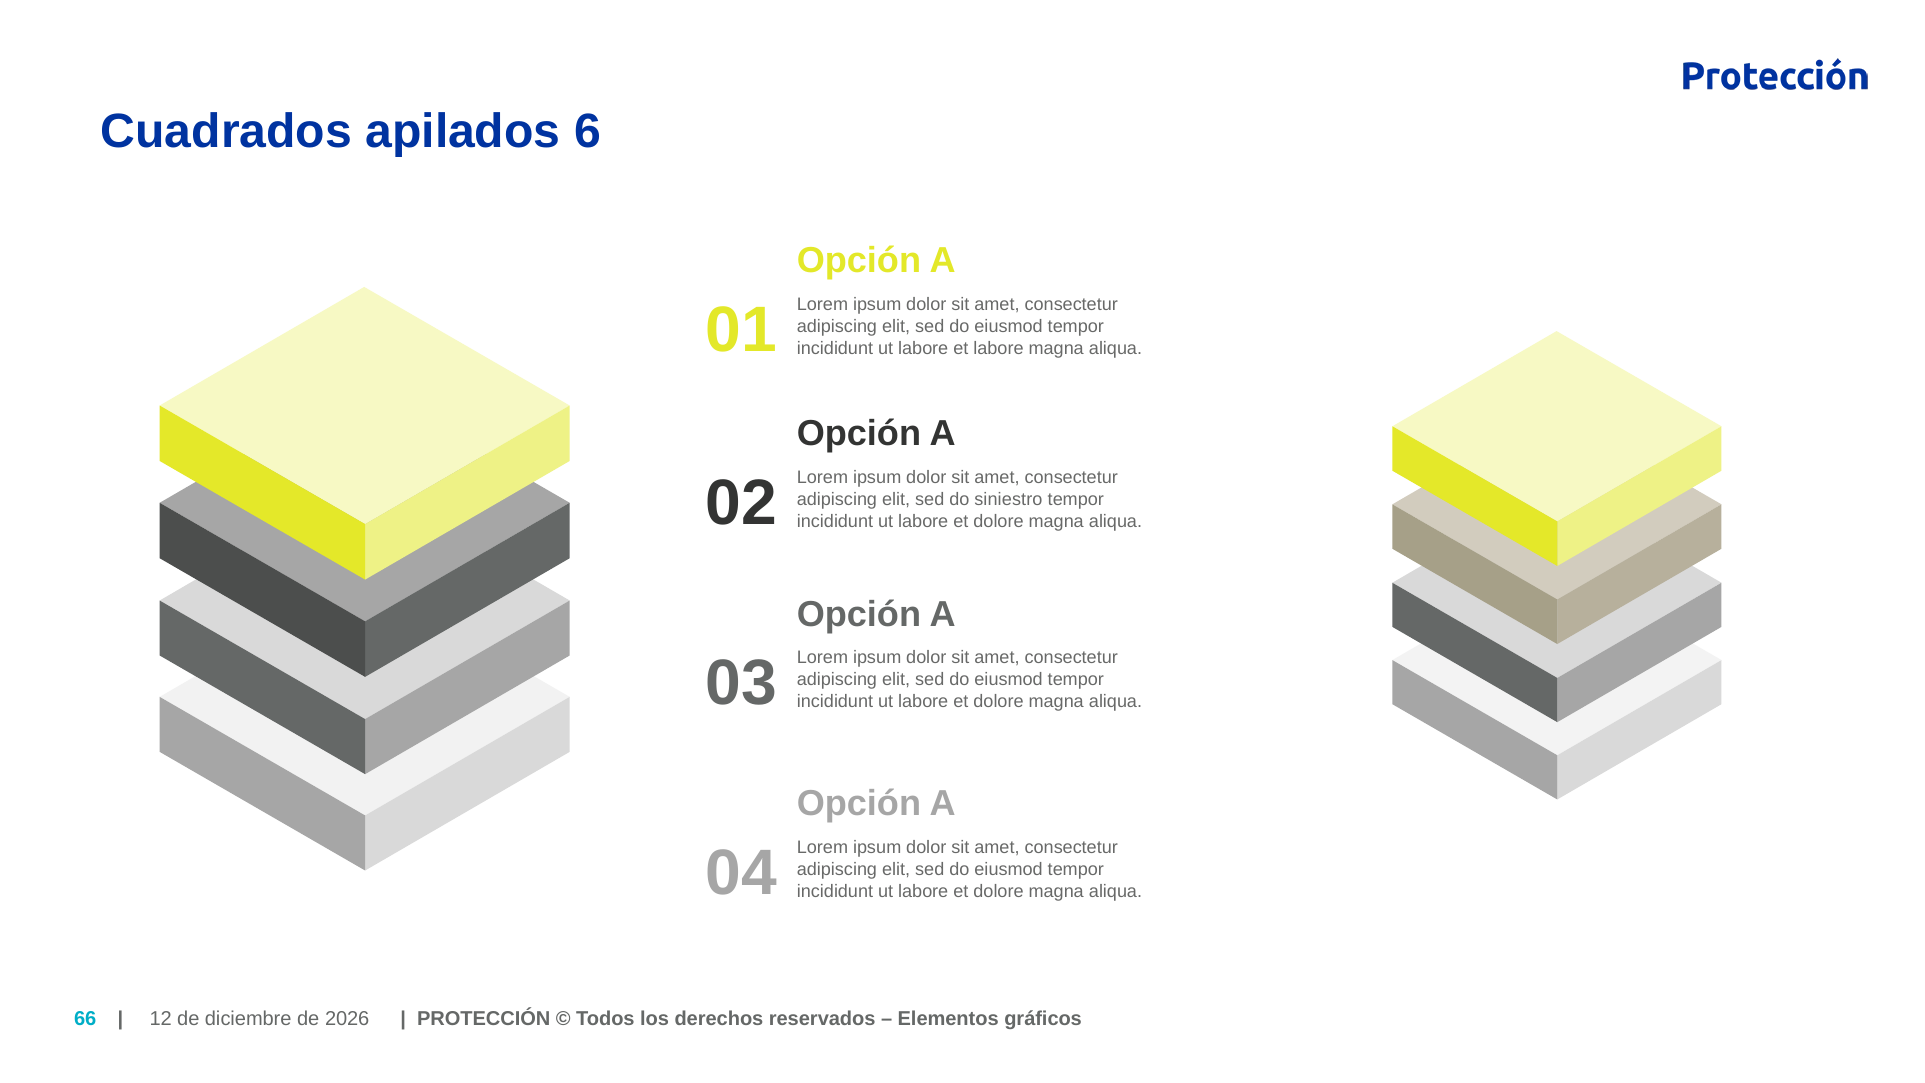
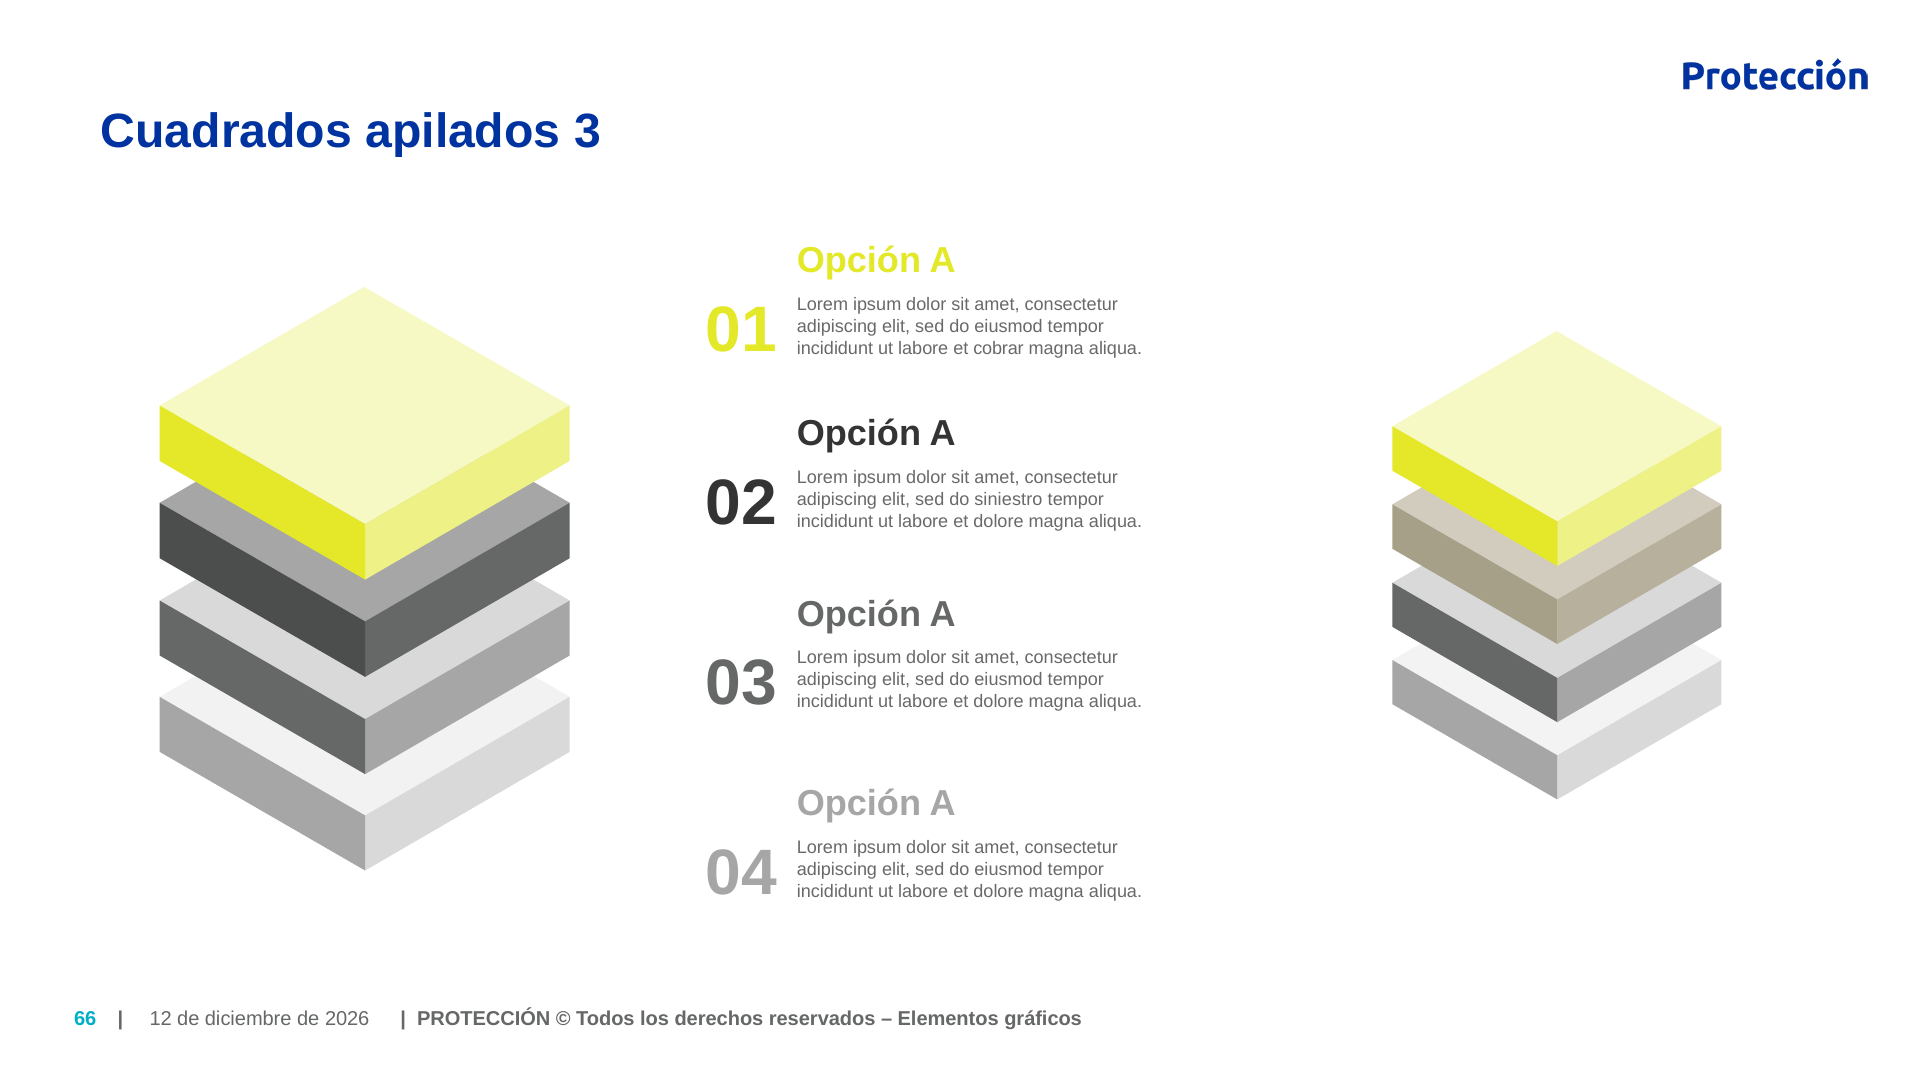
6: 6 -> 3 (587, 132)
et labore: labore -> cobrar (999, 348)
